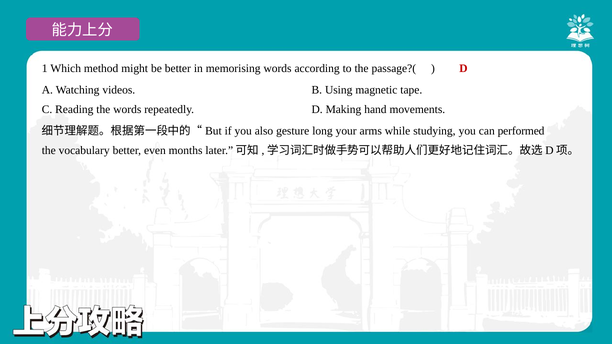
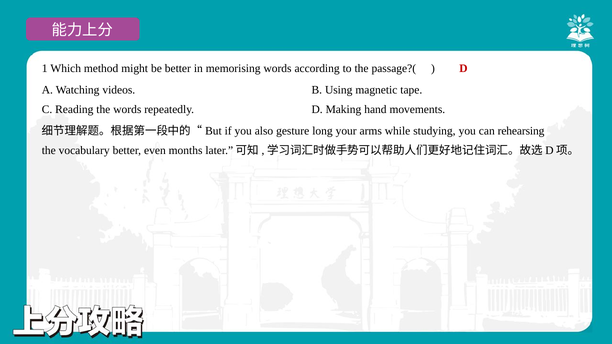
performed: performed -> rehearsing (521, 131)
